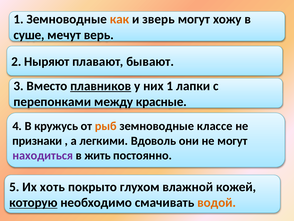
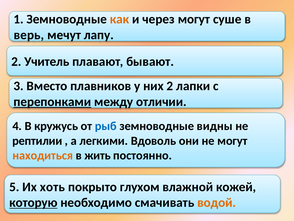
зверь: зверь -> через (159, 19)
хожу: хожу -> суше (227, 19)
суше: суше -> верь (29, 35)
верь: верь -> лапу (99, 35)
Ныряют: Ныряют -> Учитель (47, 62)
плавников underline: present -> none (101, 86)
них 1: 1 -> 2 (170, 86)
перепонками underline: none -> present (52, 102)
красные: красные -> отличии (161, 102)
рыб colour: orange -> blue (106, 126)
классе: классе -> видны (215, 126)
признаки: признаки -> рептилии (37, 140)
находиться colour: purple -> orange (43, 155)
